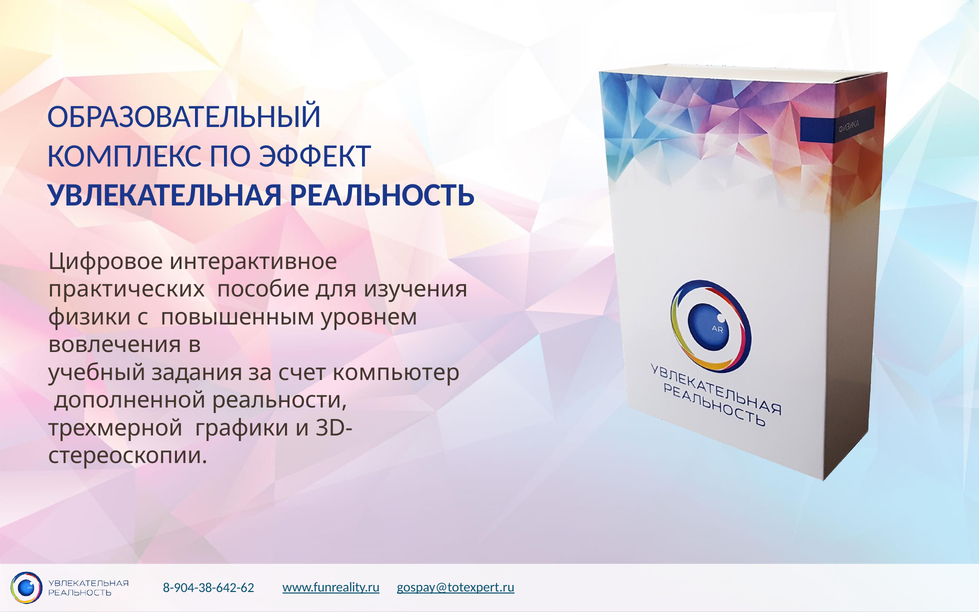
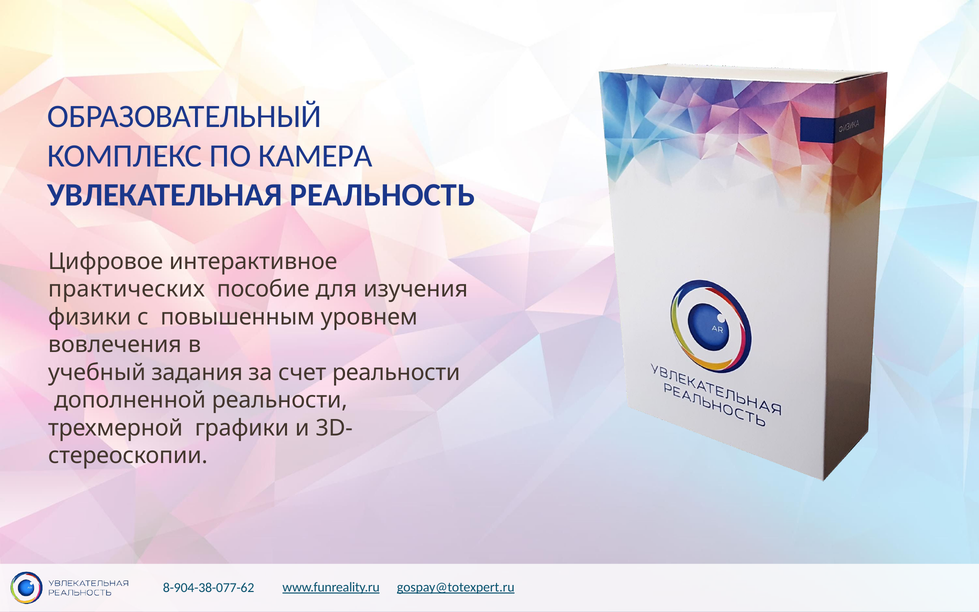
ЭФФЕКТ: ЭФФЕКТ -> КАМЕРА (315, 156)
счет компьютер: компьютер -> реальности (396, 373)
8-904-38-642-62: 8-904-38-642-62 -> 8-904-38-077-62 (209, 588)
